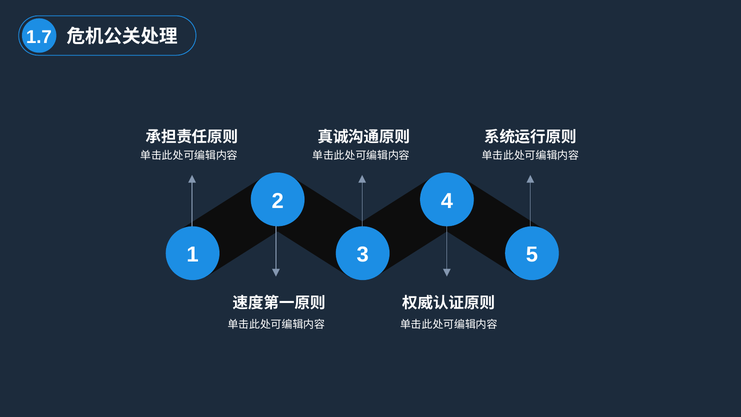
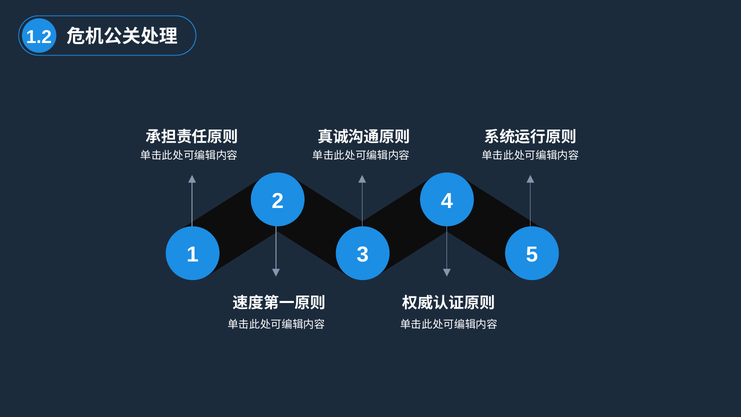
1.7: 1.7 -> 1.2 (39, 37)
